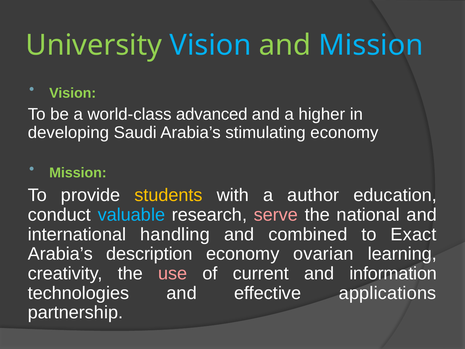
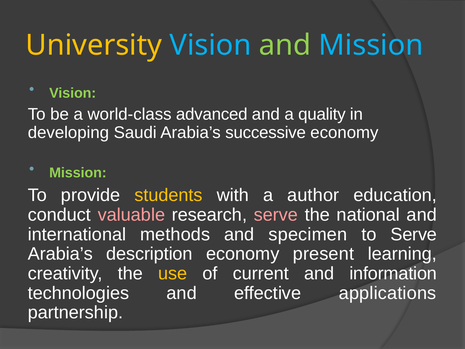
University colour: light green -> yellow (94, 45)
higher: higher -> quality (322, 114)
stimulating: stimulating -> successive (266, 132)
valuable colour: light blue -> pink (131, 215)
handling: handling -> methods (175, 234)
combined: combined -> specimen (308, 234)
to Exact: Exact -> Serve (414, 234)
ovarian: ovarian -> present (324, 254)
use colour: pink -> yellow (173, 273)
